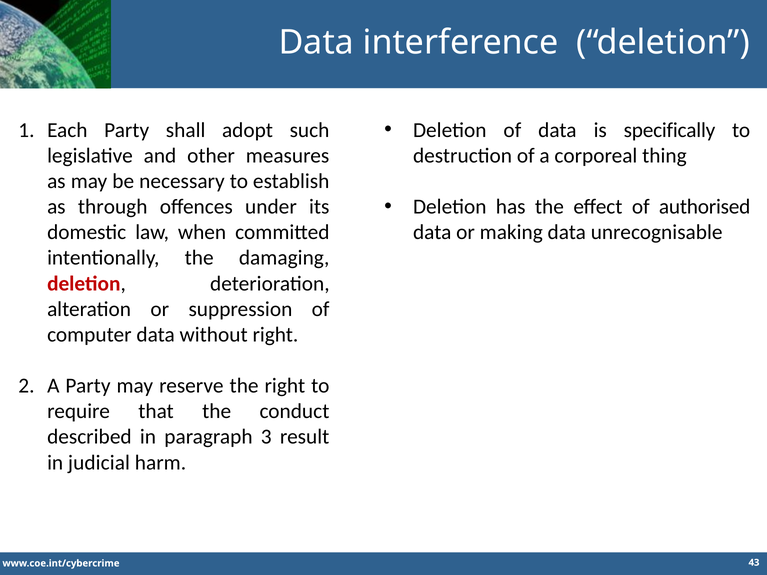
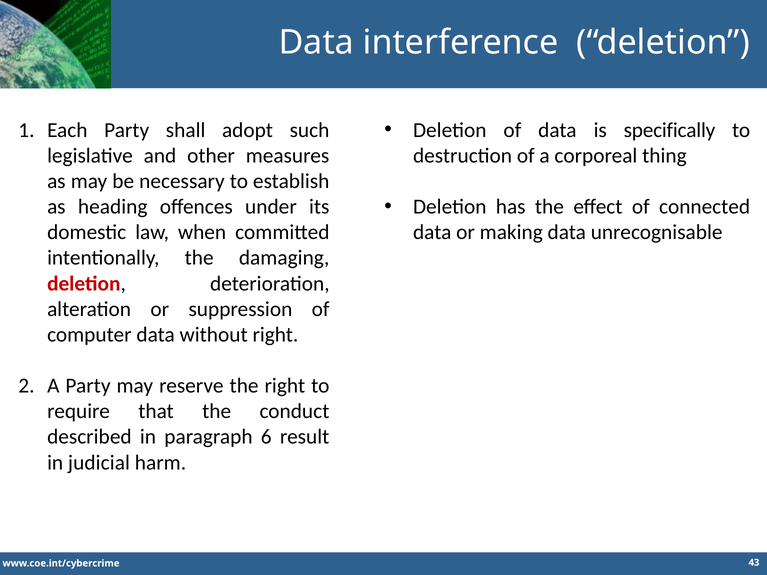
authorised: authorised -> connected (705, 207)
through: through -> heading (113, 207)
3: 3 -> 6 (266, 437)
